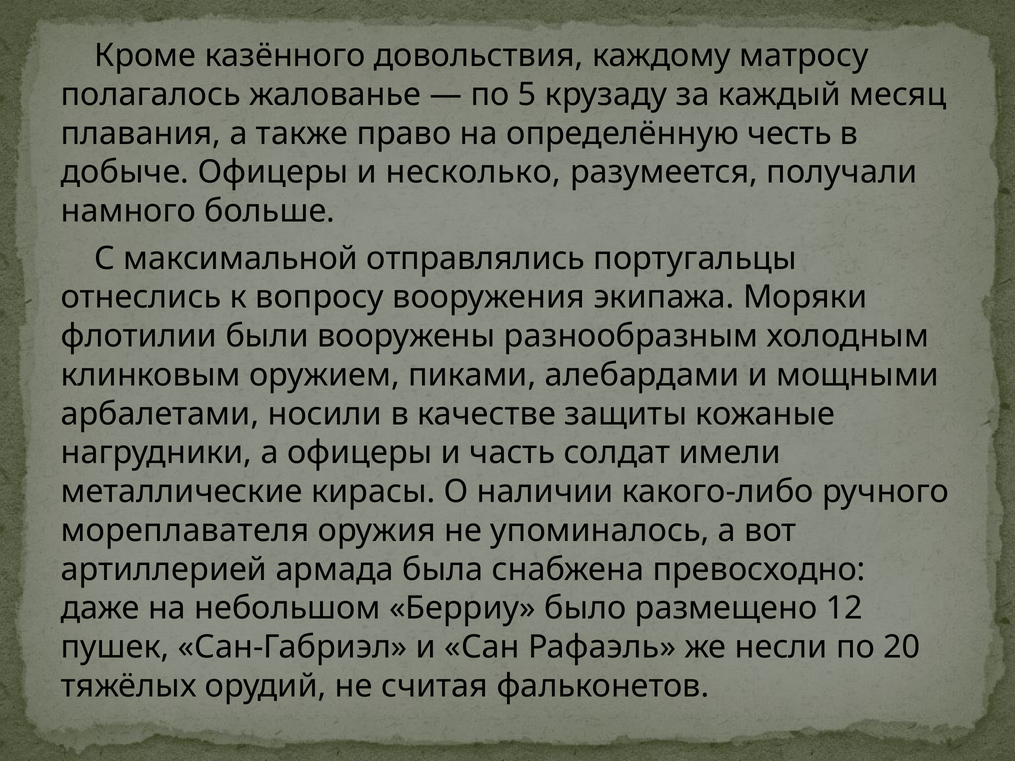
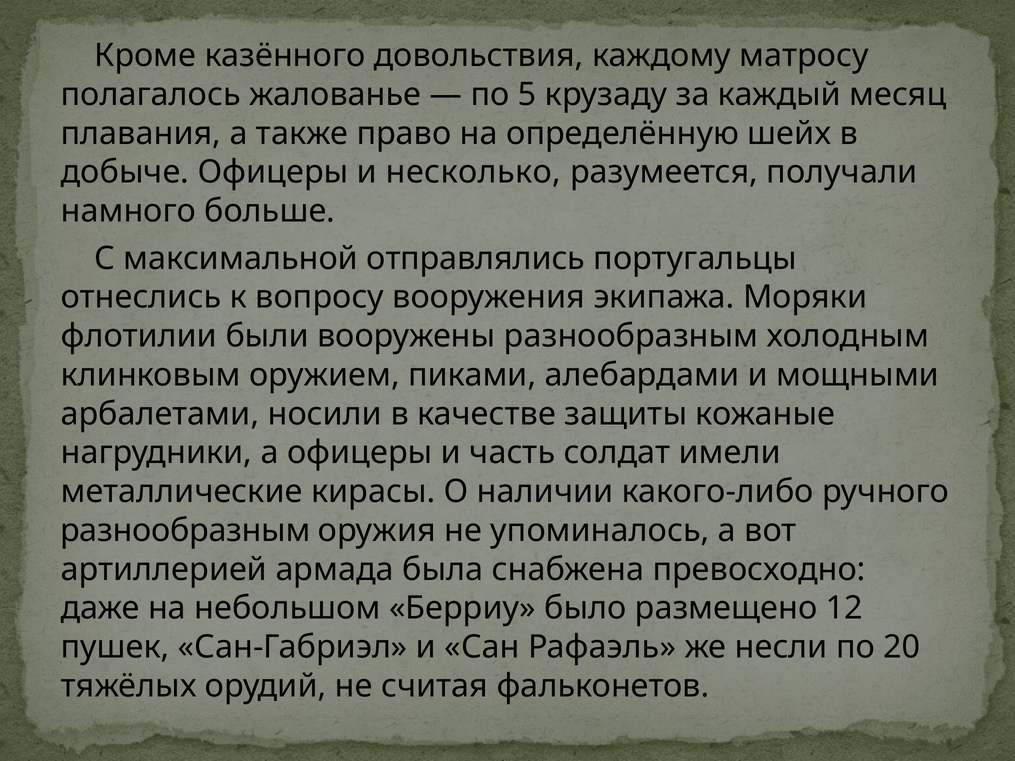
честь: честь -> шейх (789, 133)
мореплавателя: мореплавателя -> разнообразным (185, 531)
